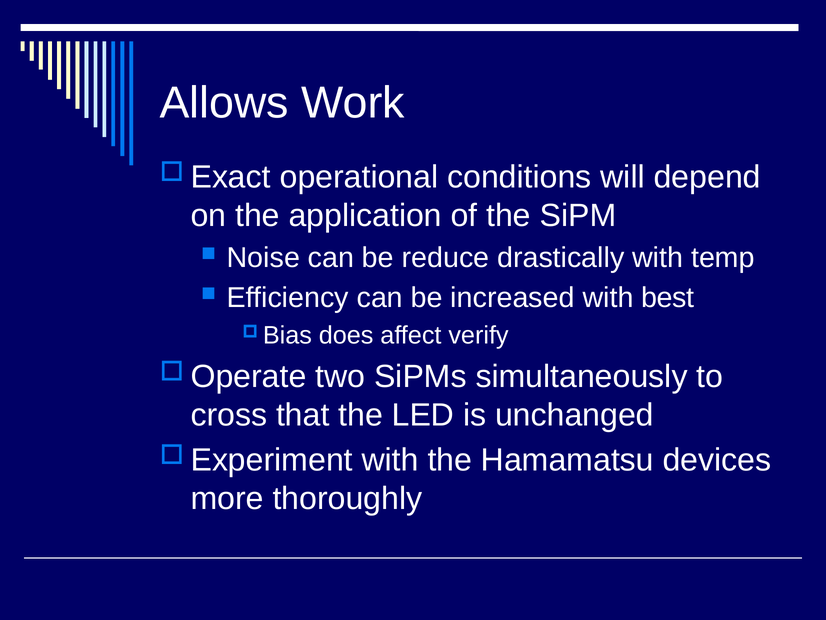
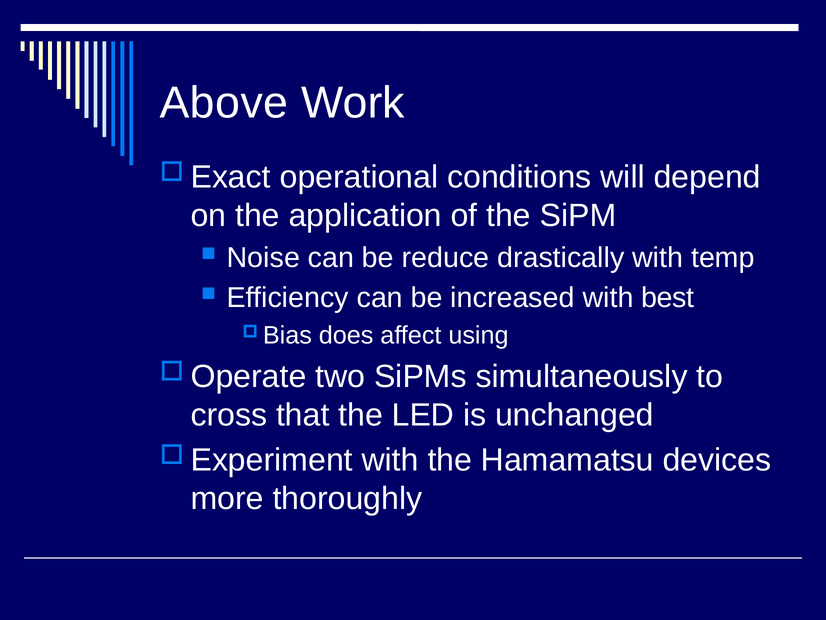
Allows: Allows -> Above (224, 103)
verify: verify -> using (478, 335)
